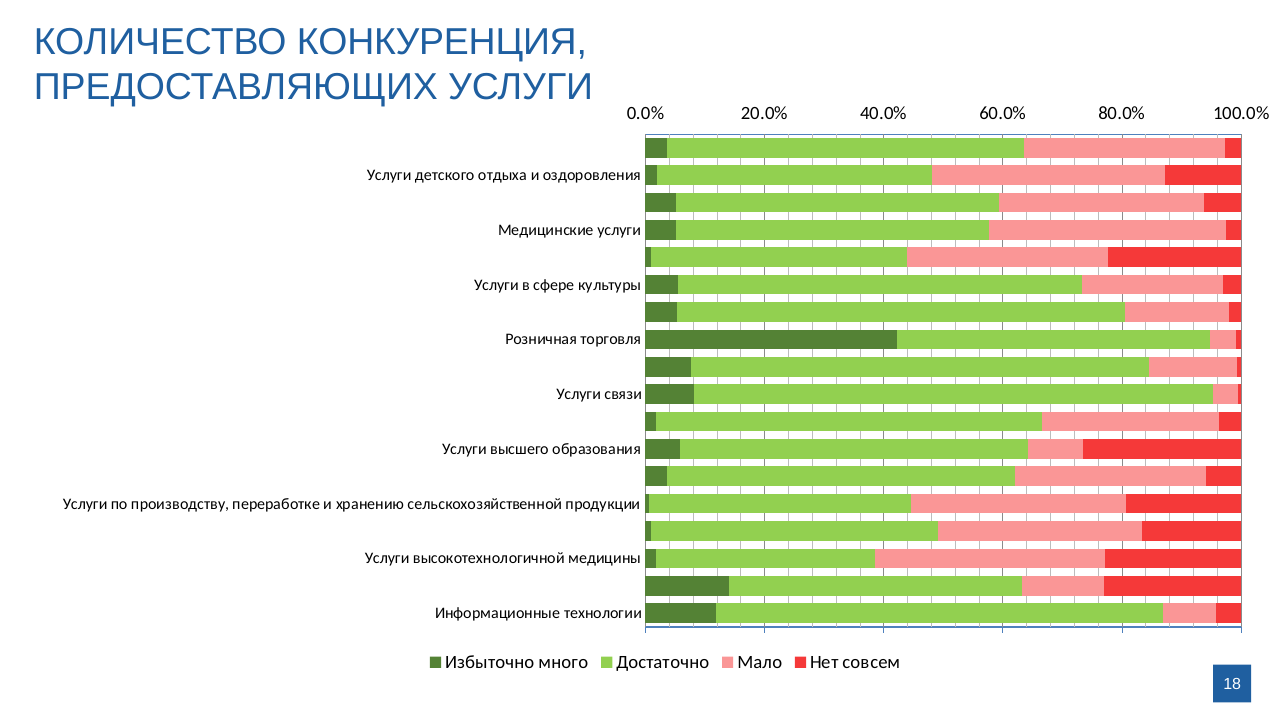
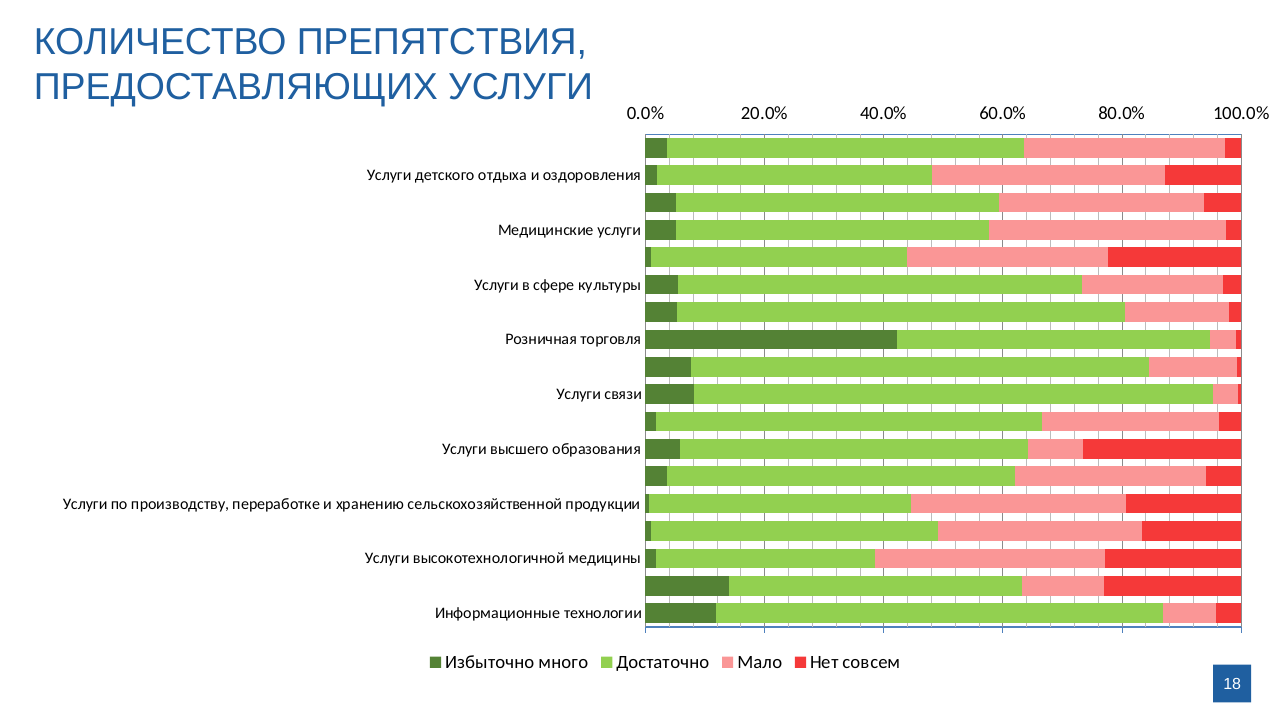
КОНКУРЕНЦИЯ: КОНКУРЕНЦИЯ -> ПРЕПЯТСТВИЯ (442, 42)
